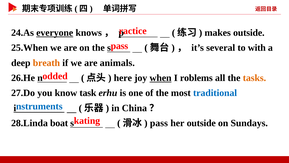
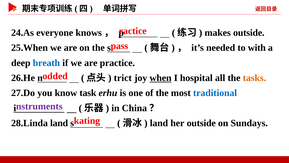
everyone underline: present -> none (55, 33)
several: several -> needed (221, 48)
breath colour: orange -> blue (46, 63)
animals: animals -> practice (117, 63)
here: here -> trict (123, 78)
roblems: roblems -> hospital (196, 78)
nstruments colour: blue -> purple (39, 106)
28.Linda boat: boat -> land (59, 123)
pass: pass -> land (159, 123)
